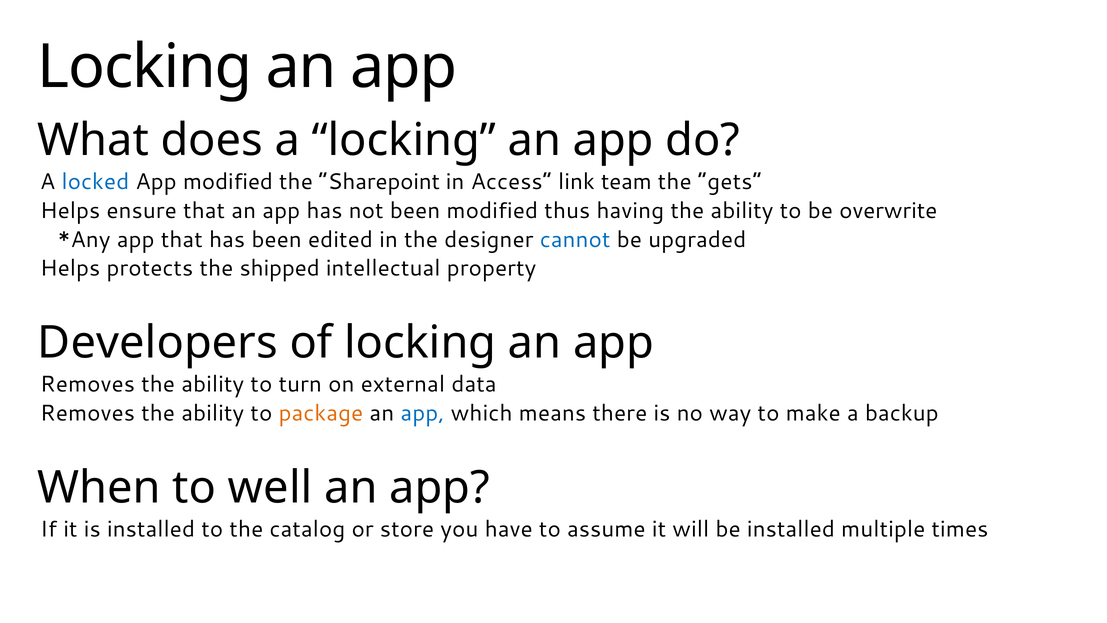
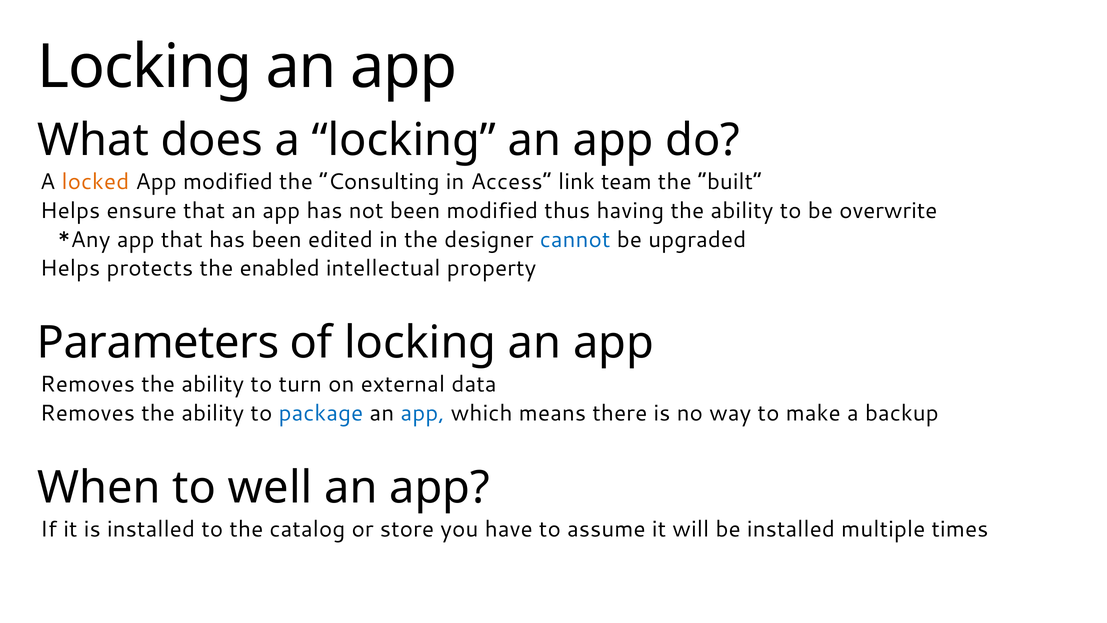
locked colour: blue -> orange (95, 182)
Sharepoint: Sharepoint -> Consulting (379, 182)
gets: gets -> built (730, 182)
shipped: shipped -> enabled (280, 268)
Developers: Developers -> Parameters (158, 343)
package colour: orange -> blue (321, 413)
